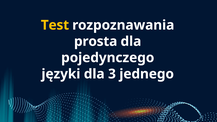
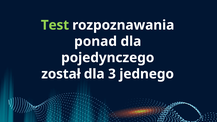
Test colour: yellow -> light green (55, 25)
prosta: prosta -> ponad (96, 41)
języki: języki -> został (61, 74)
